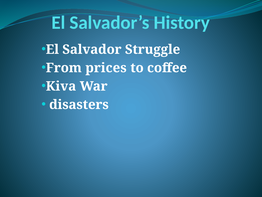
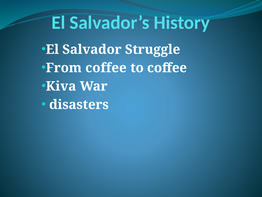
From prices: prices -> coffee (106, 68)
